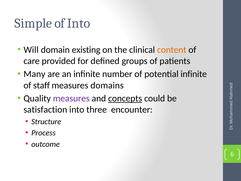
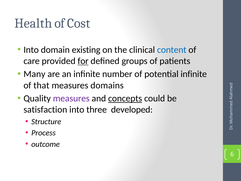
Simple: Simple -> Health (33, 23)
of Into: Into -> Cost (79, 23)
Will: Will -> Into (31, 50)
content colour: orange -> blue (172, 50)
for underline: none -> present (83, 61)
staff: staff -> that (41, 85)
encounter: encounter -> developed (132, 110)
